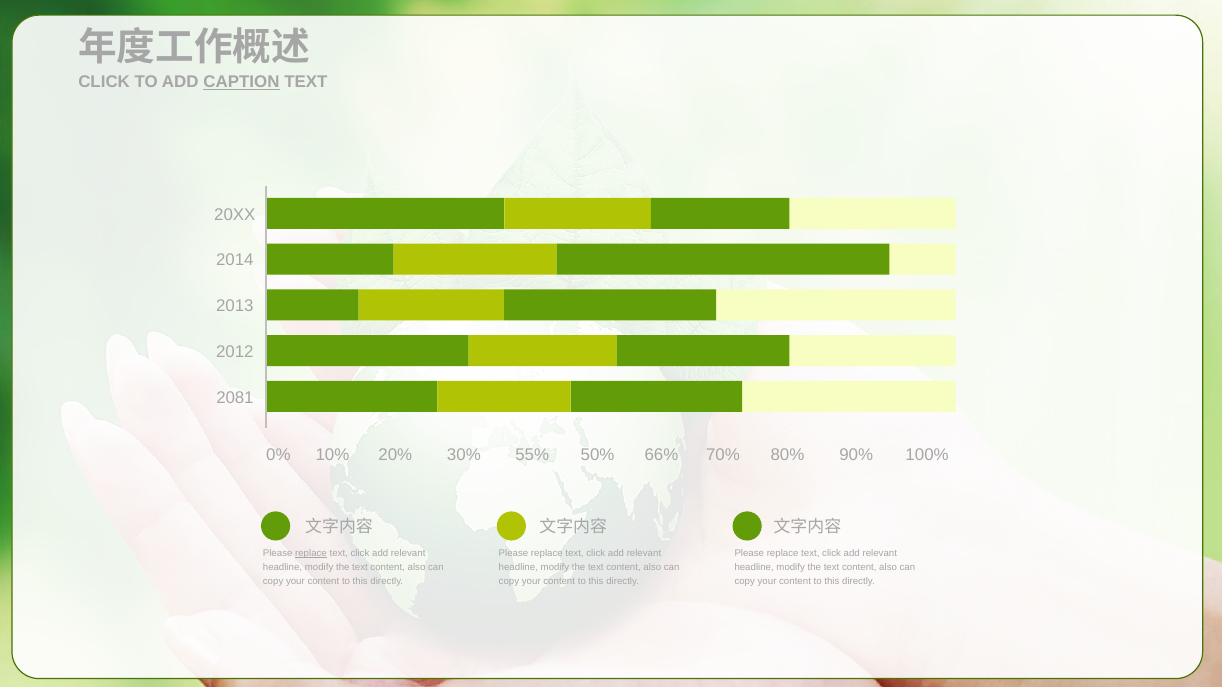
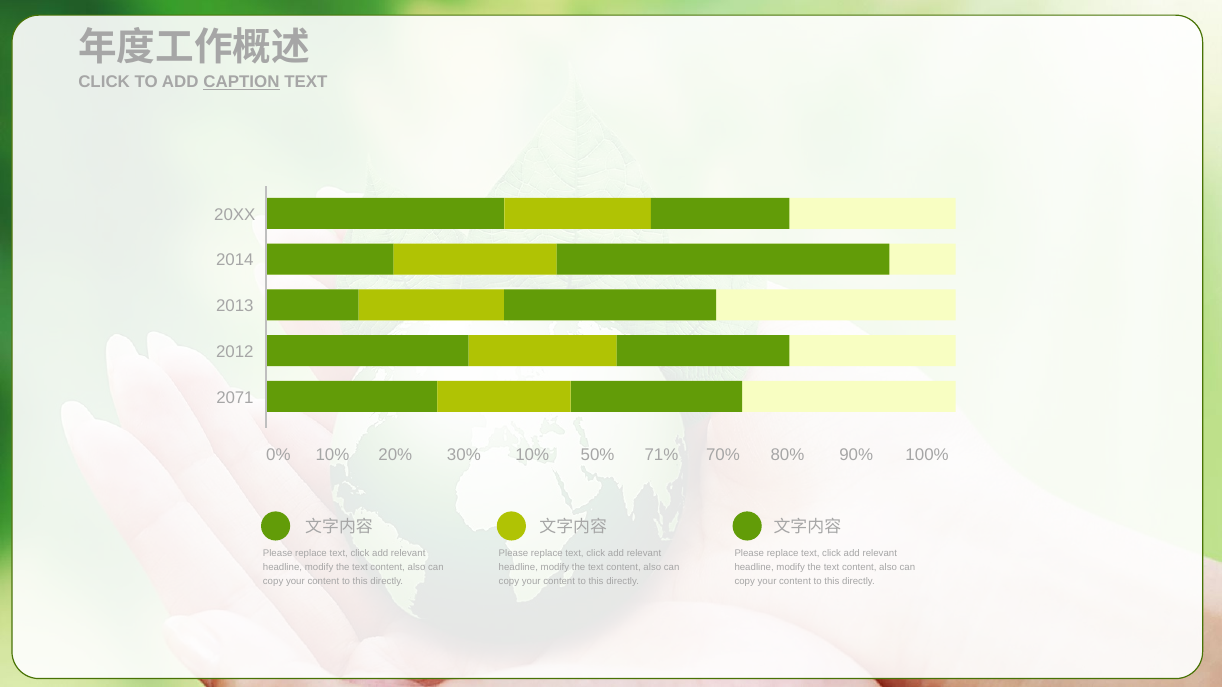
2081: 2081 -> 2071 (235, 398)
55%: 55% -> 10% (532, 456)
66%: 66% -> 71% (661, 456)
replace underline: present -> none (311, 553)
